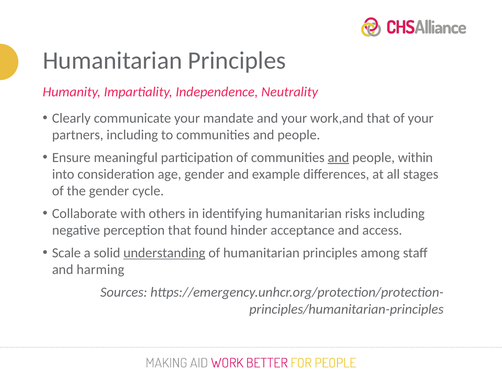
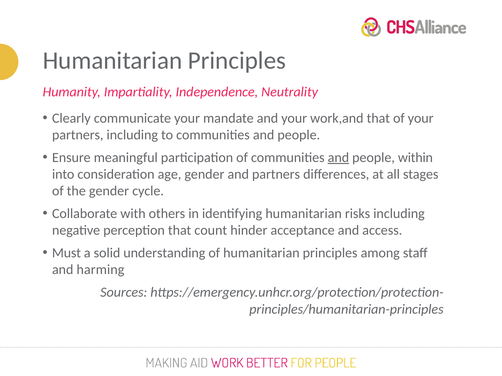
and example: example -> partners (276, 175)
found: found -> count (211, 231)
Scale: Scale -> Must (66, 253)
understanding underline: present -> none (164, 253)
